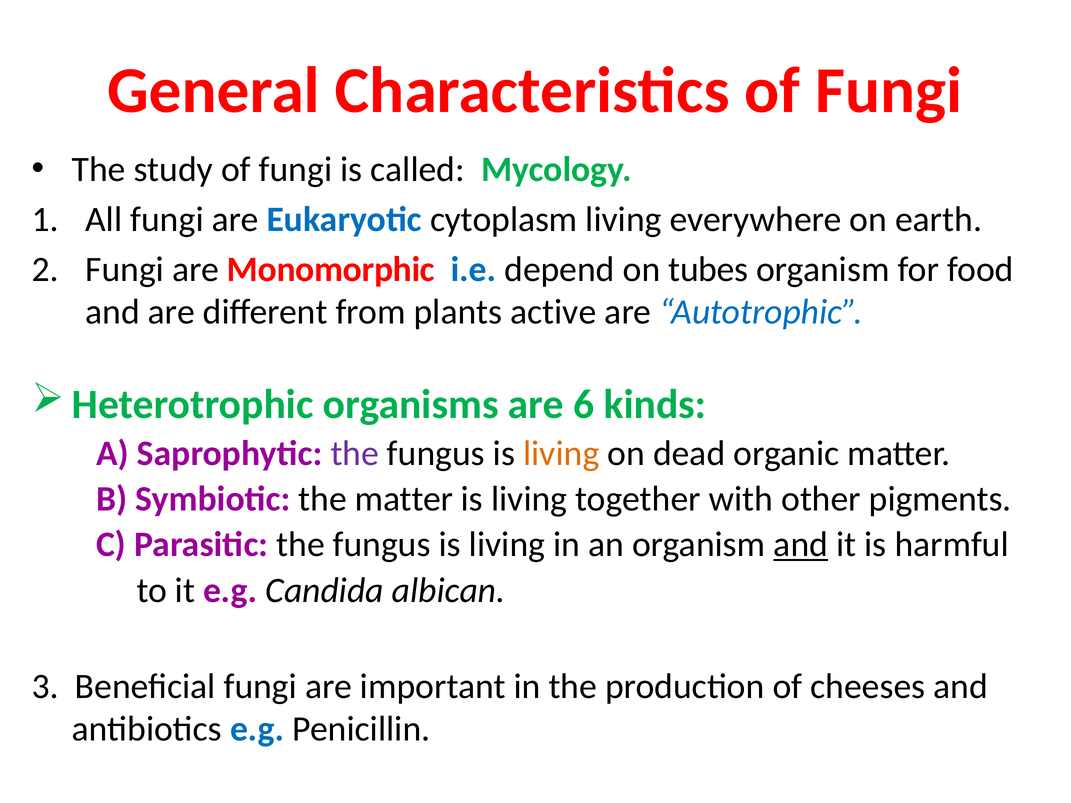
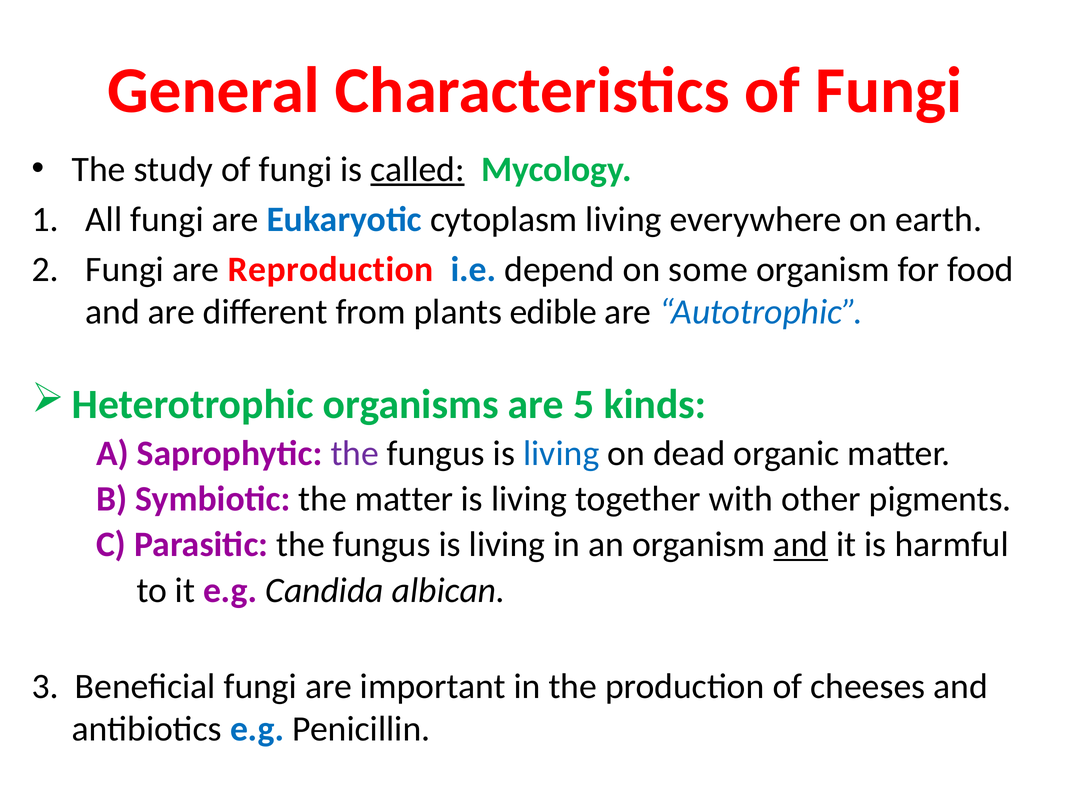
called underline: none -> present (418, 169)
Monomorphic: Monomorphic -> Reproduction (331, 269)
tubes: tubes -> some (708, 269)
active: active -> edible (553, 312)
6: 6 -> 5 (584, 404)
living colour: orange -> blue (561, 453)
